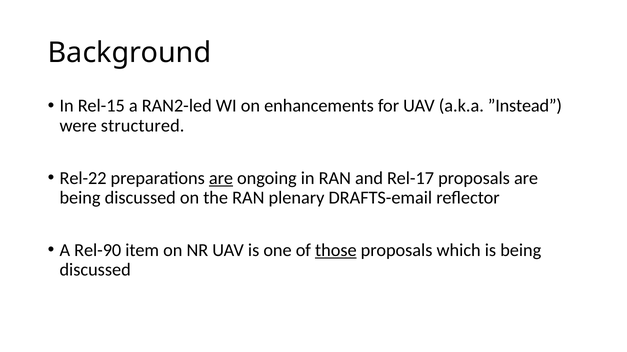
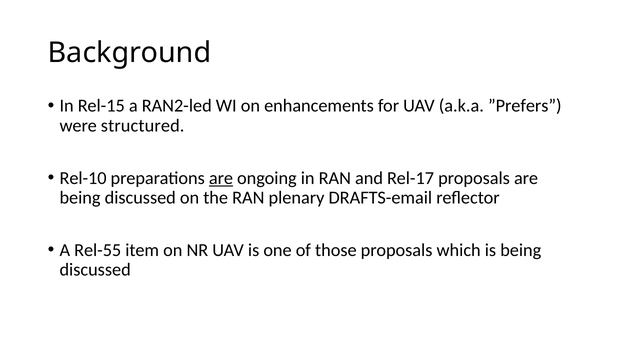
”Instead: ”Instead -> ”Prefers (525, 106)
Rel-22: Rel-22 -> Rel-10 (83, 178)
Rel-90: Rel-90 -> Rel-55 (98, 251)
those underline: present -> none (336, 251)
